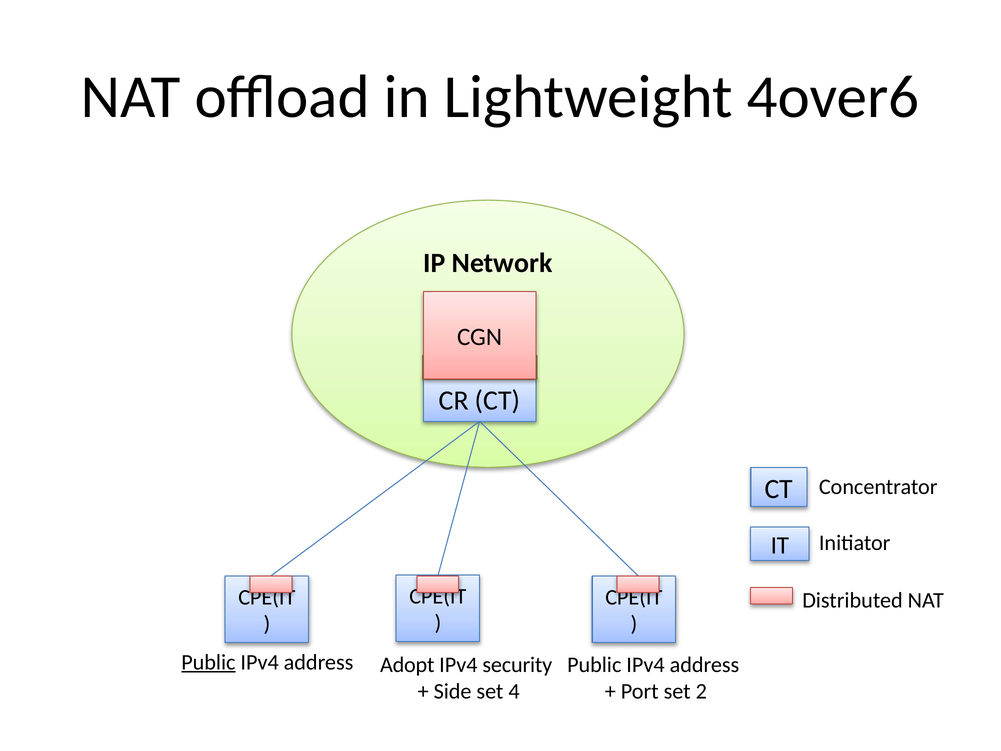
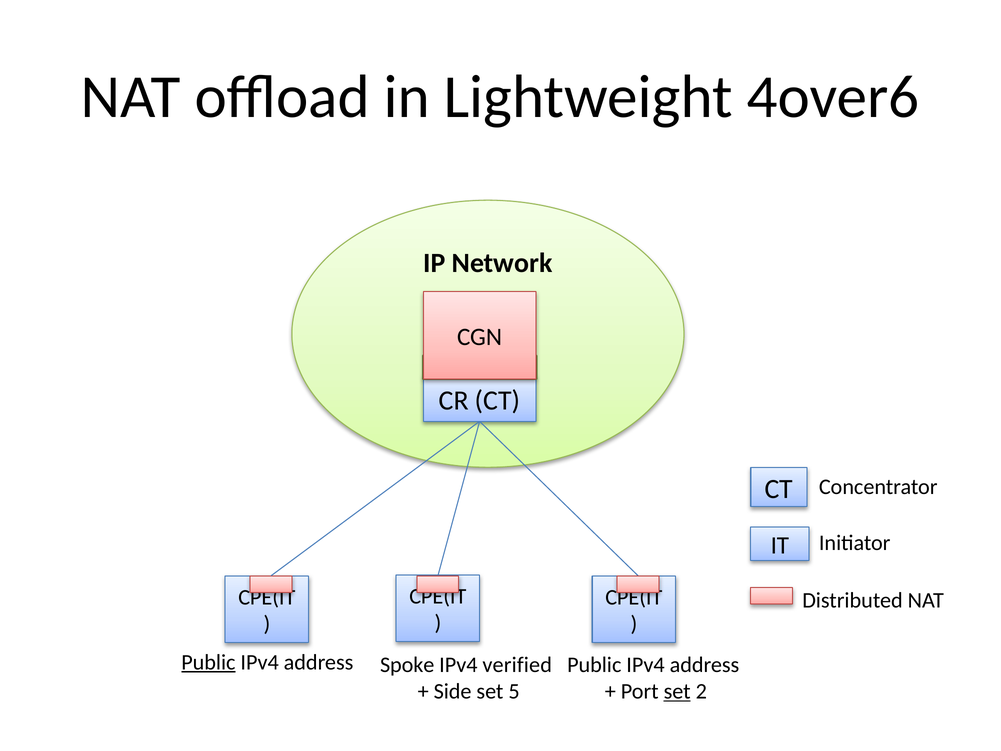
Adopt: Adopt -> Spoke (407, 665)
security: security -> verified (517, 665)
4: 4 -> 5 (514, 691)
set underline: none -> present (677, 691)
